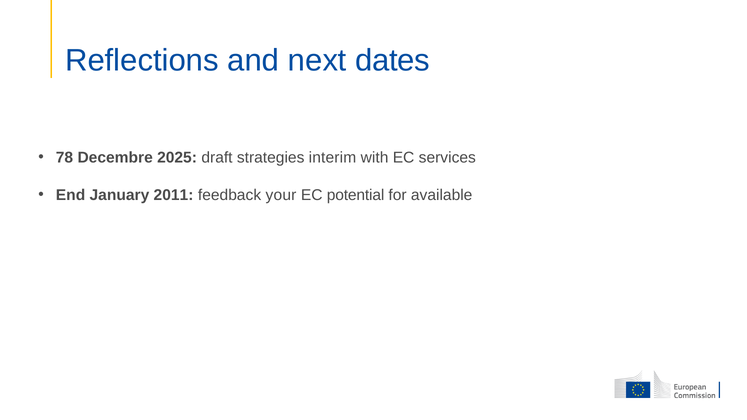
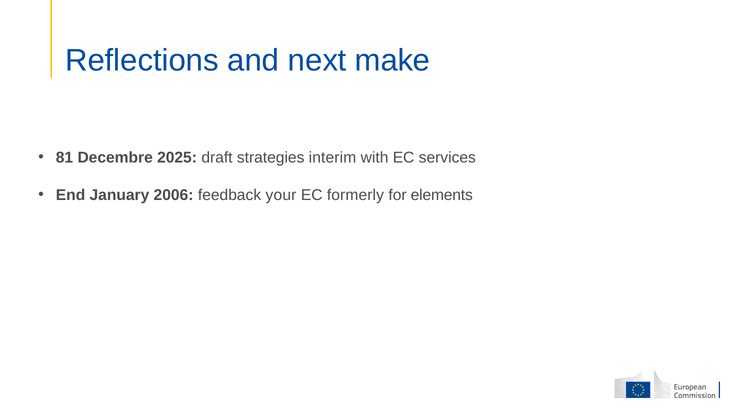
dates: dates -> make (393, 60)
78: 78 -> 81 (65, 158)
2011: 2011 -> 2006 (174, 195)
potential: potential -> formerly (355, 195)
available: available -> elements (442, 195)
